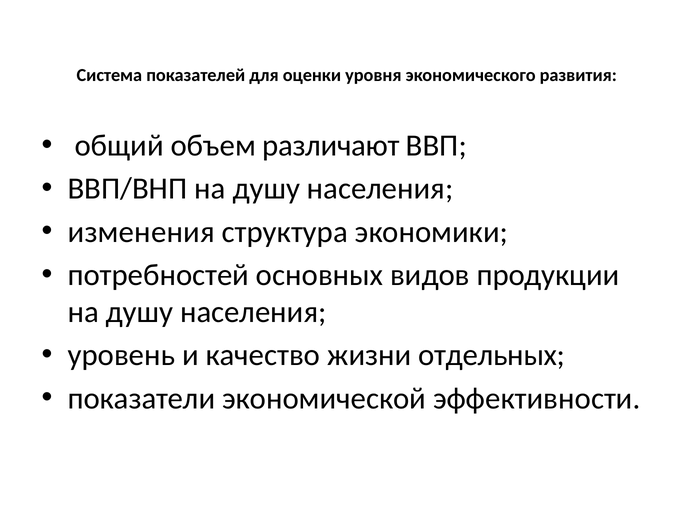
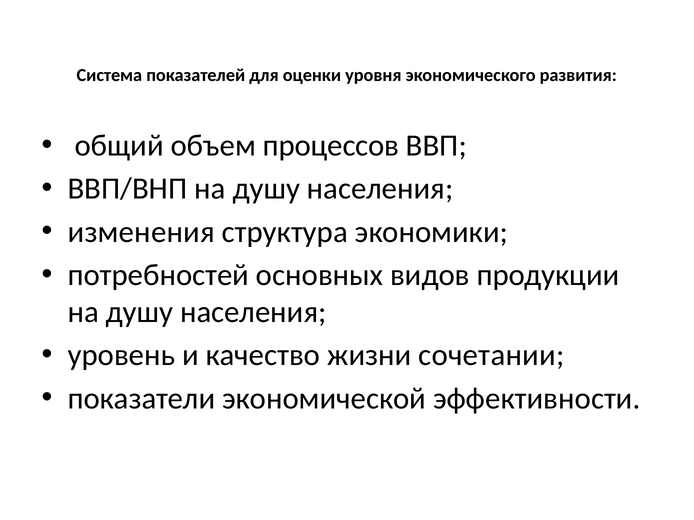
различают: различают -> процессов (331, 146)
отдельных: отдельных -> сочетании (491, 356)
